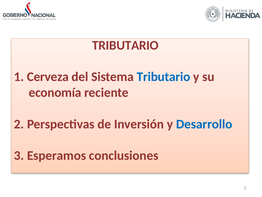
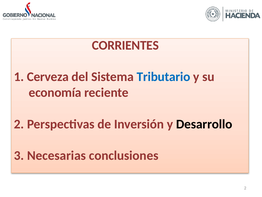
TRIBUTARIO: TRIBUTARIO -> CORRIENTES (125, 45)
Desarrollo colour: blue -> black (204, 124)
Esperamos: Esperamos -> Necesarias (57, 155)
